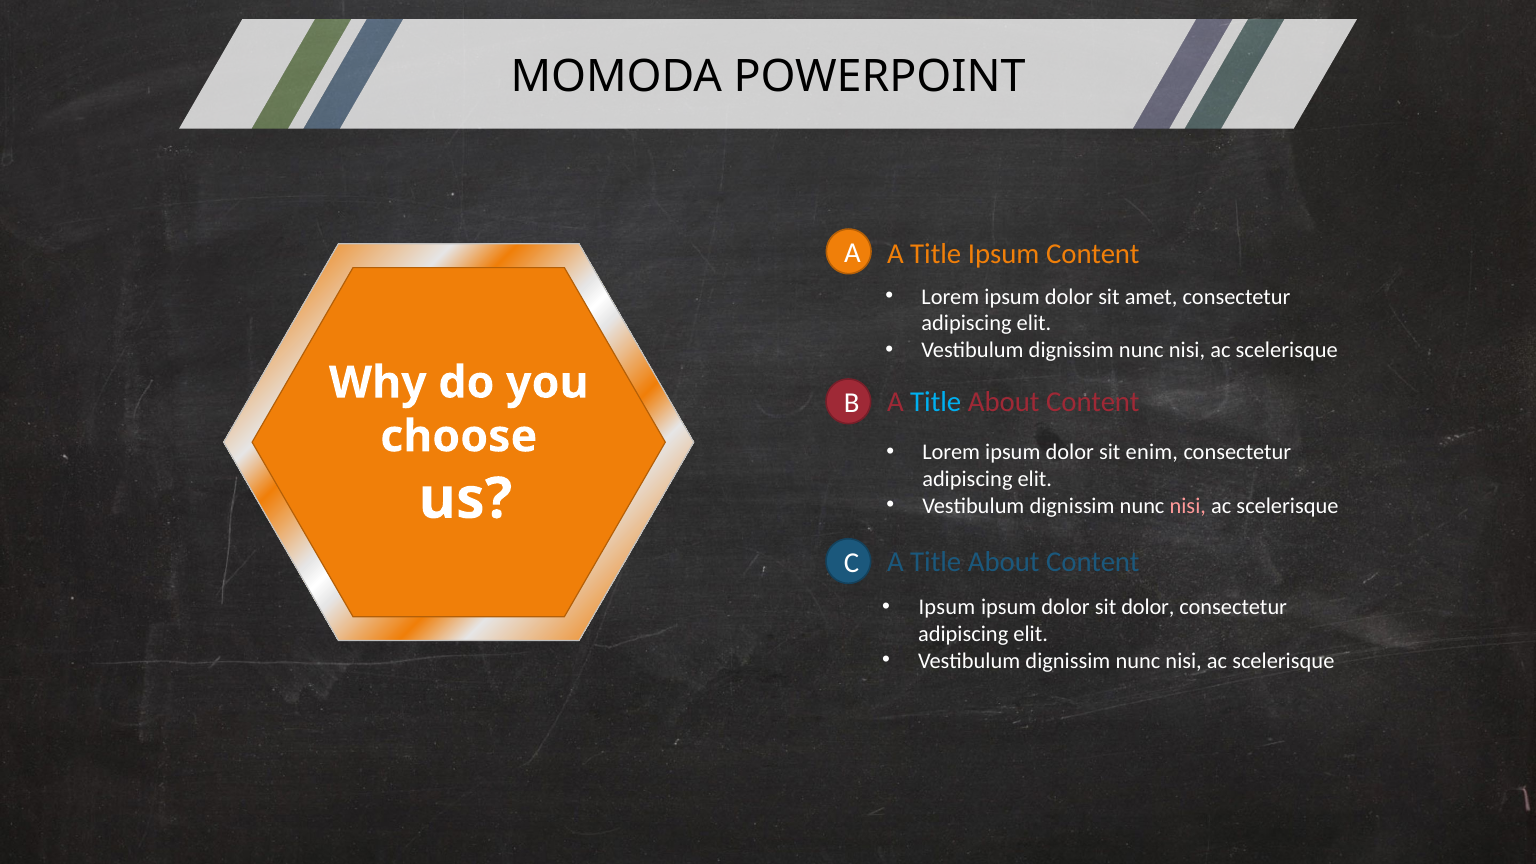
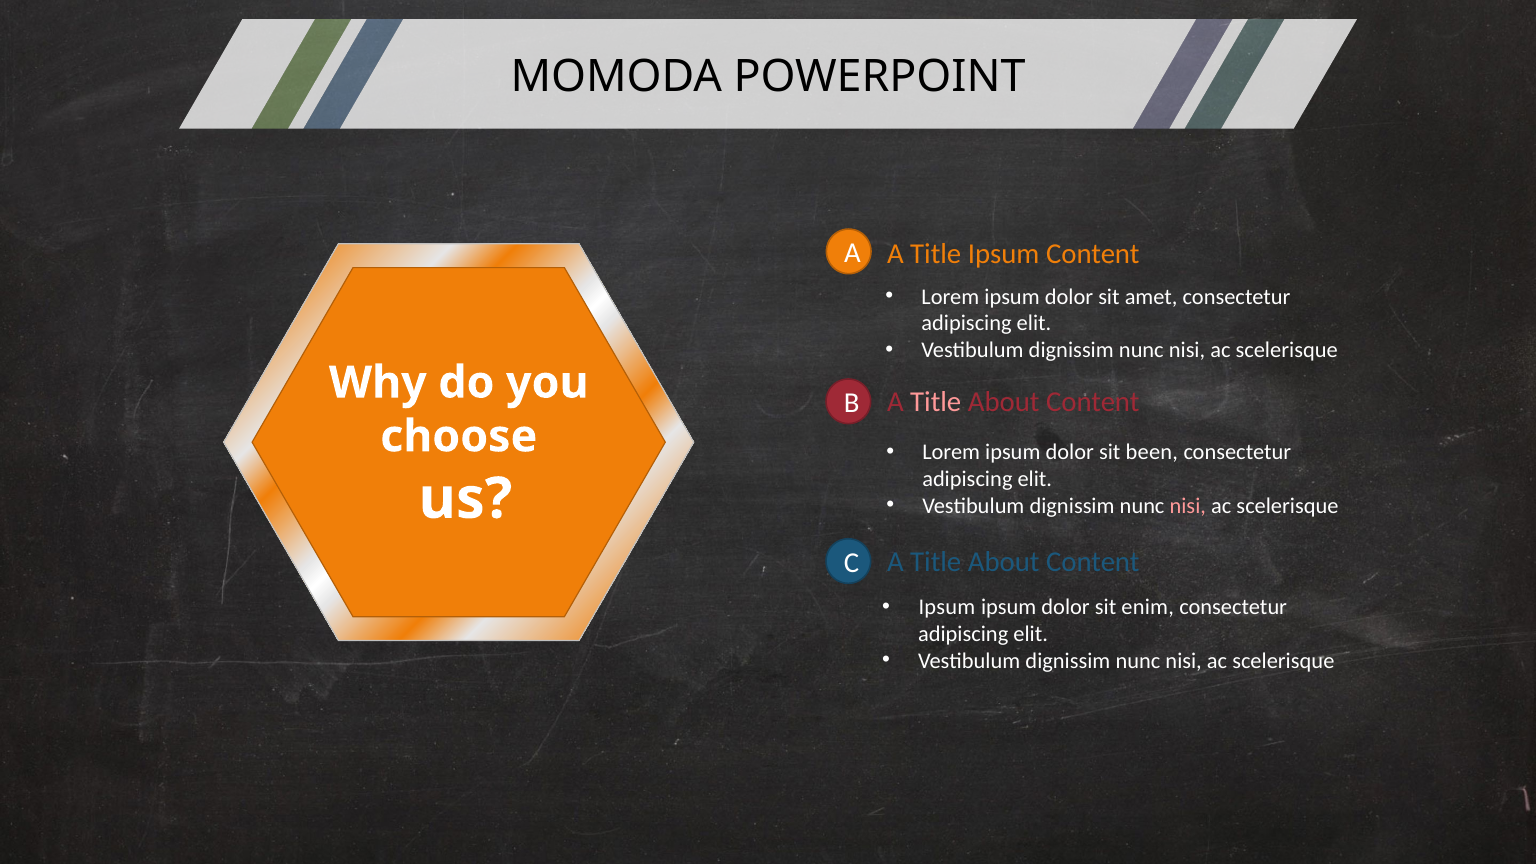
Title colour: light blue -> pink (936, 402)
enim: enim -> been (1152, 452)
sit dolor: dolor -> enim (1148, 607)
